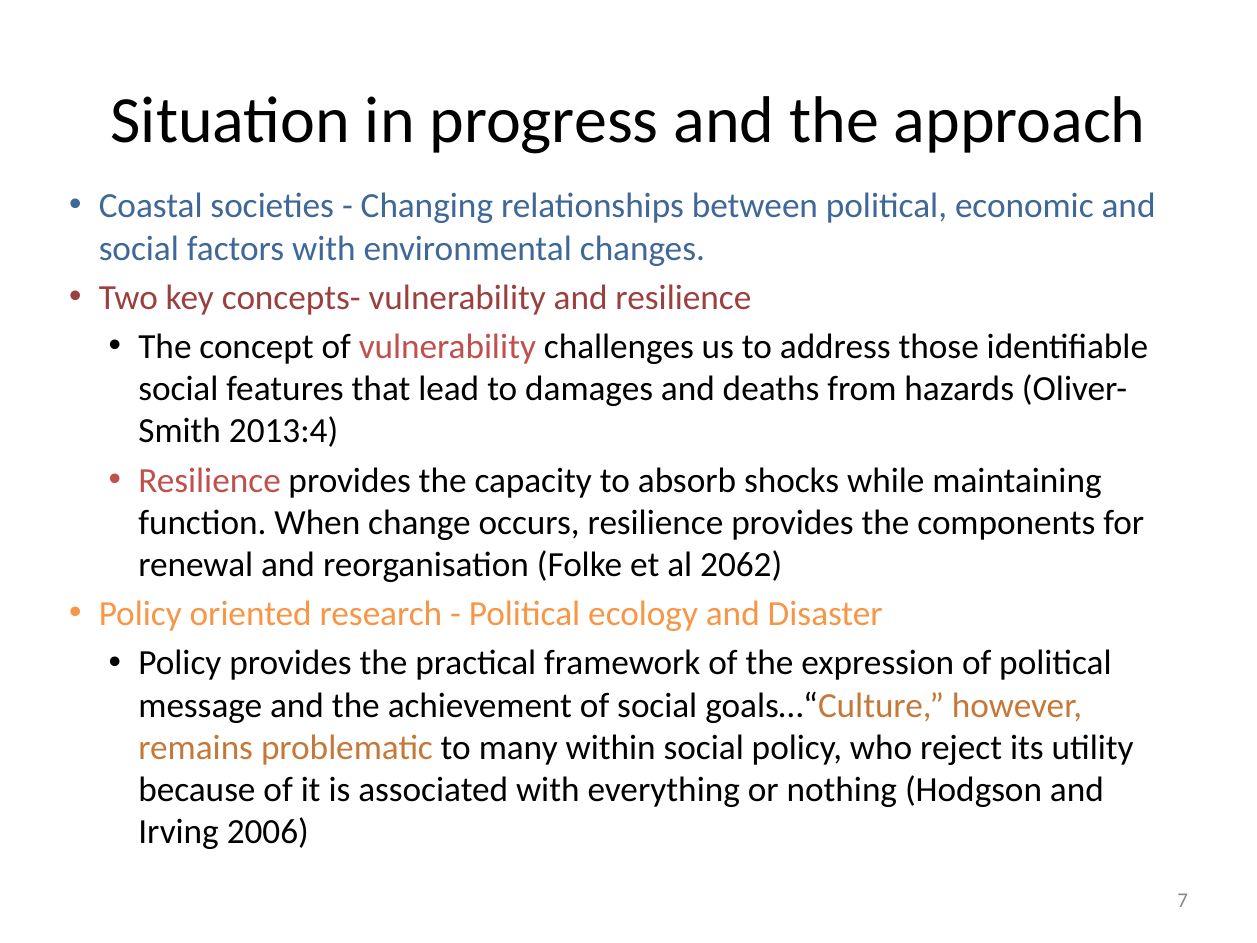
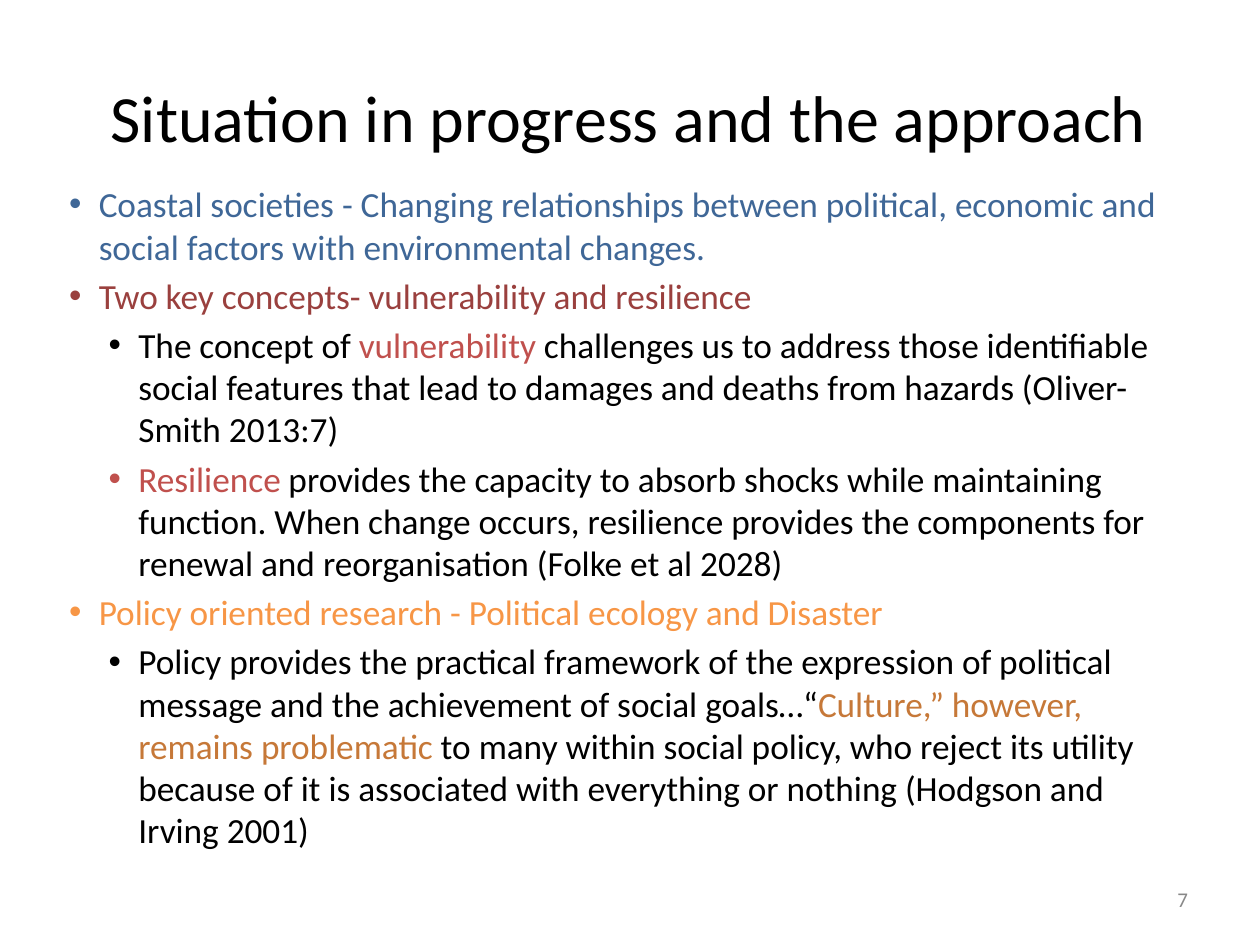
2013:4: 2013:4 -> 2013:7 (284, 431)
2062: 2062 -> 2028 (741, 565)
2006: 2006 -> 2001 (268, 832)
